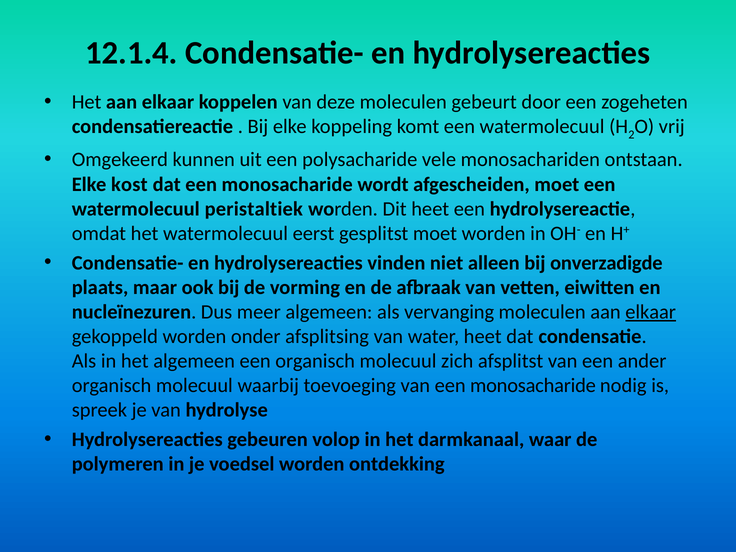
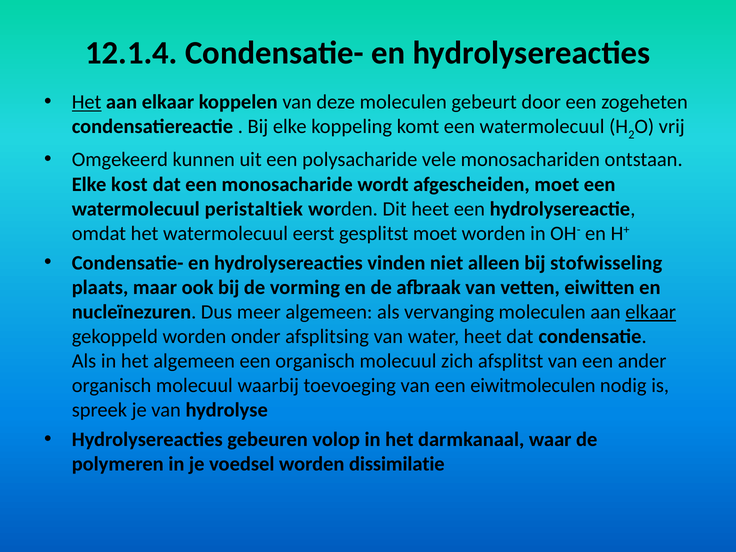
Het underline: none -> present (87, 102)
onverzadigde: onverzadigde -> stofwisseling (606, 263)
van een monosacharide: monosacharide -> eiwitmoleculen (533, 386)
ontdekking: ontdekking -> dissimilatie (397, 464)
